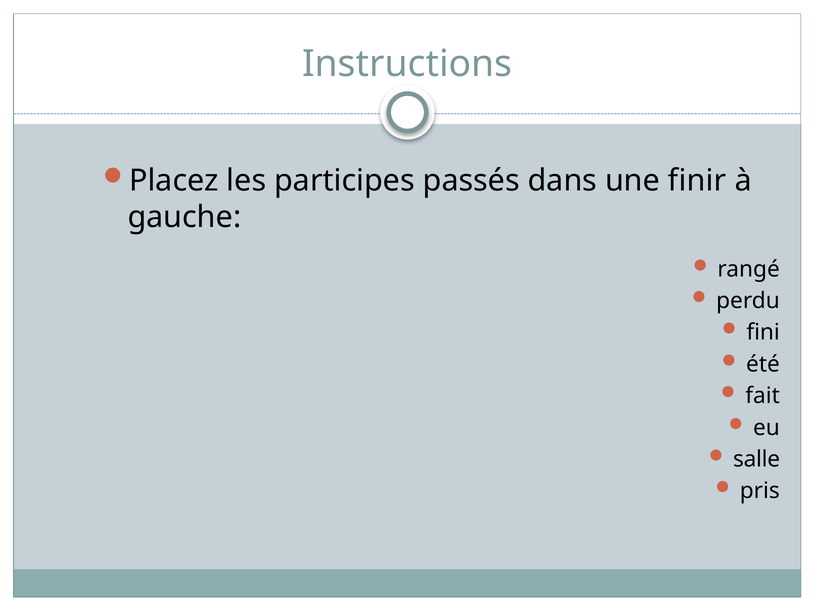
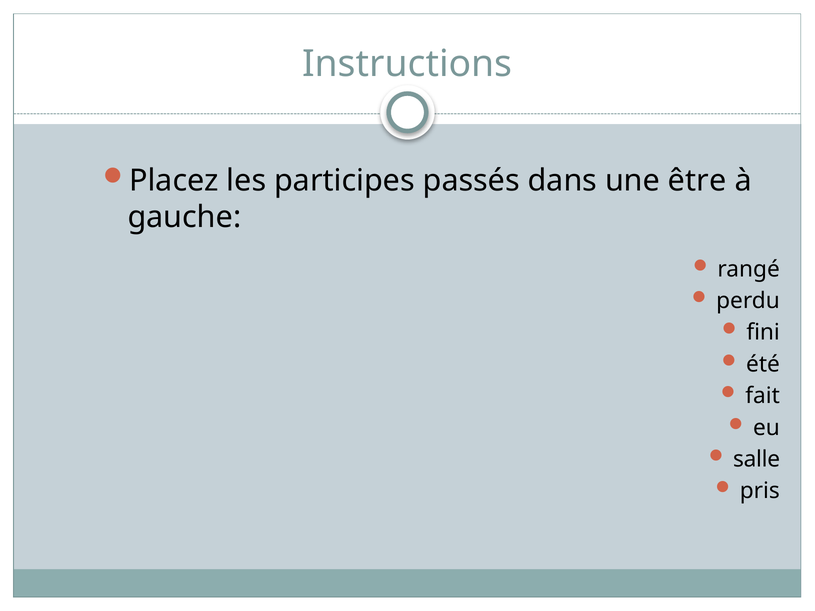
finir: finir -> être (697, 181)
